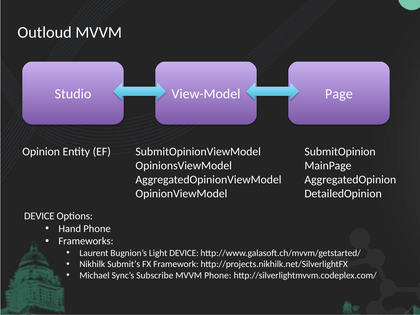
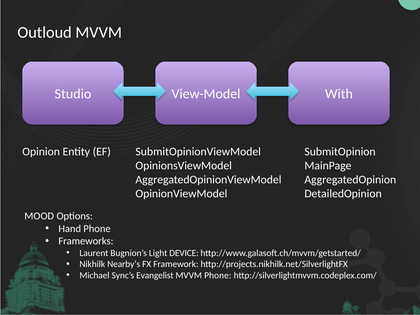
Page: Page -> With (339, 94)
DEVICE: DEVICE -> MOOD (39, 216)
Submit’s: Submit’s -> Nearby’s (124, 264)
Subscribe: Subscribe -> Evangelist (155, 275)
